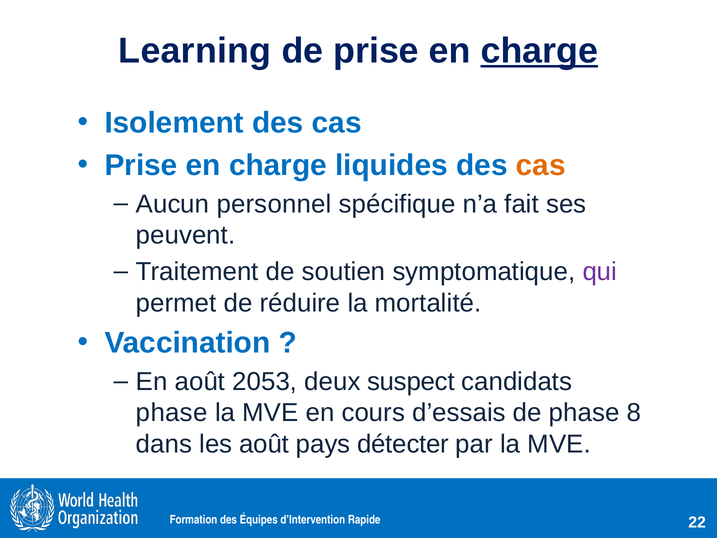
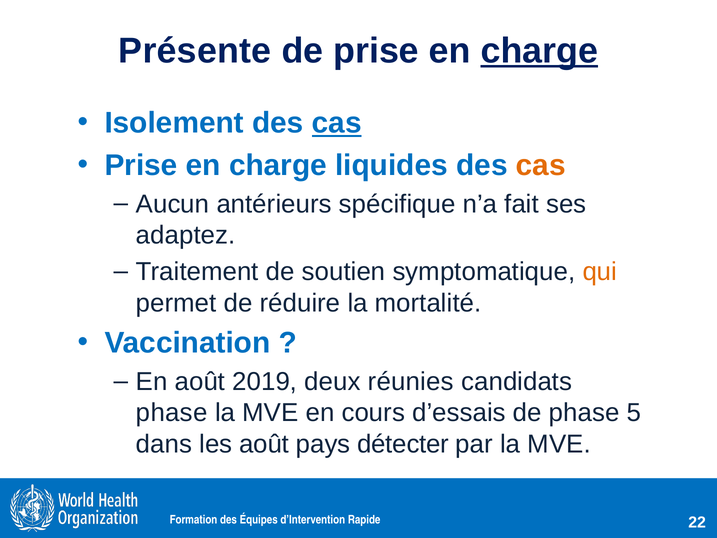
Learning: Learning -> Présente (195, 51)
cas underline: none -> present (337, 123)
personnel: personnel -> antérieurs (274, 204)
peuvent: peuvent -> adaptez (186, 235)
qui colour: purple -> orange (600, 272)
2053: 2053 -> 2019 (265, 382)
suspect: suspect -> réunies (411, 382)
8: 8 -> 5 (634, 413)
